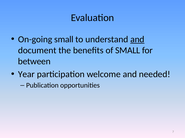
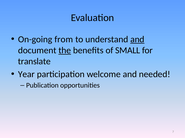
On-going small: small -> from (64, 39)
the underline: none -> present (65, 51)
between: between -> translate (34, 62)
